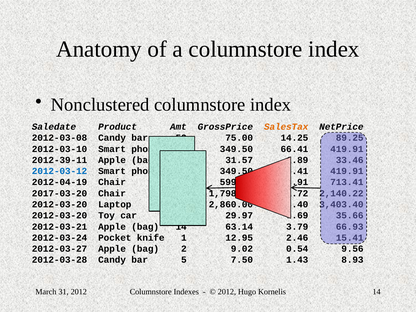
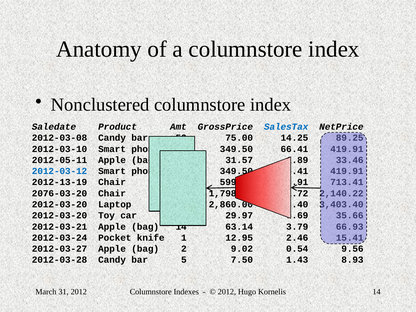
SalesTax colour: orange -> blue (286, 127)
2012-39-11: 2012-39-11 -> 2012-05-11 (60, 160)
2012-04-19: 2012-04-19 -> 2012-13-19 (60, 182)
2017-03-20: 2017-03-20 -> 2076-03-20 (60, 193)
